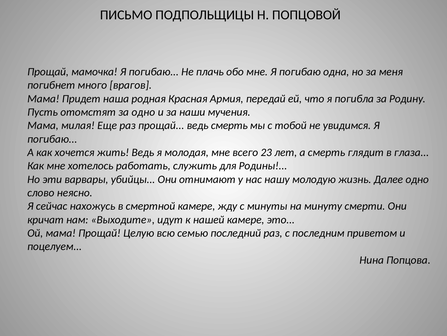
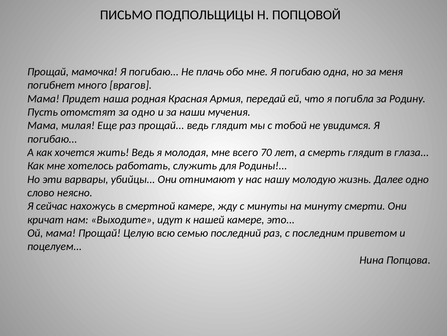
ведь смерть: смерть -> глядит (229, 125)
23: 23 -> 70 (266, 152)
